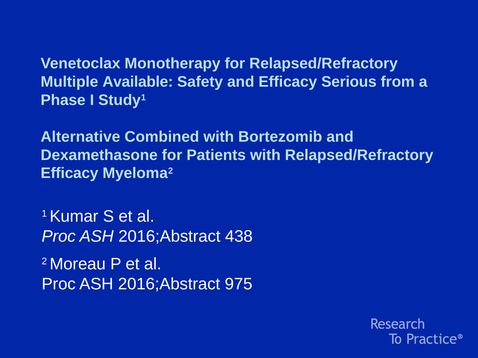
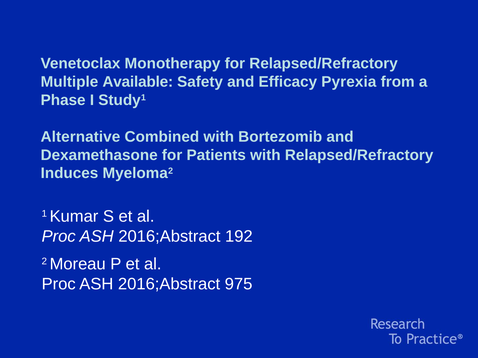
Serious: Serious -> Pyrexia (349, 82)
Efficacy: Efficacy -> Induces (69, 173)
438: 438 -> 192 (239, 237)
